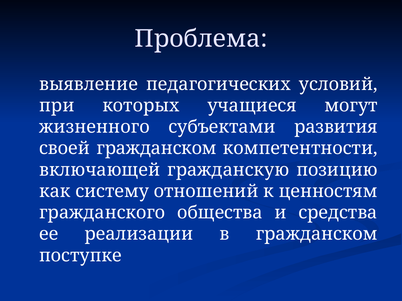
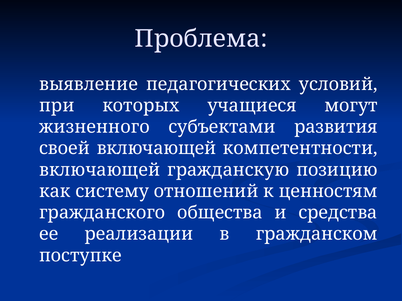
своей гражданском: гражданском -> включающей (156, 149)
